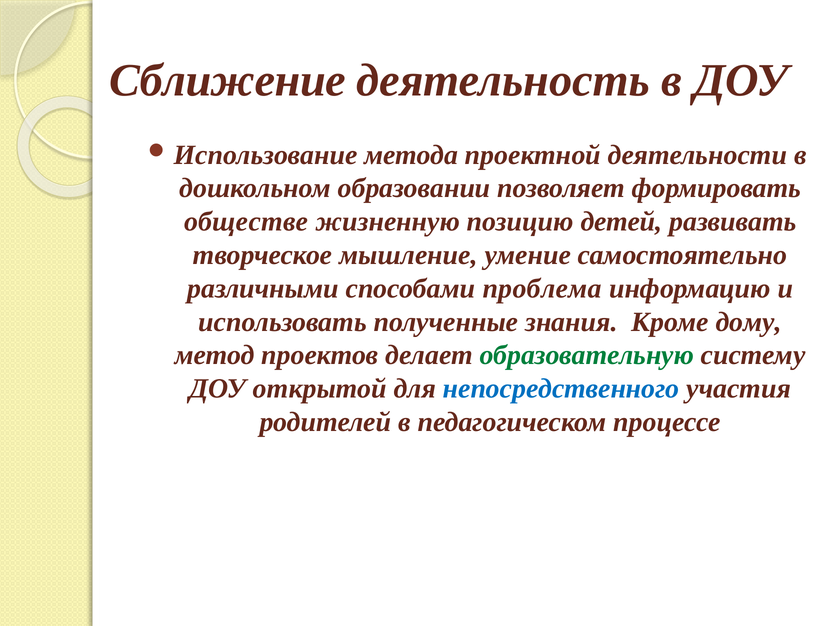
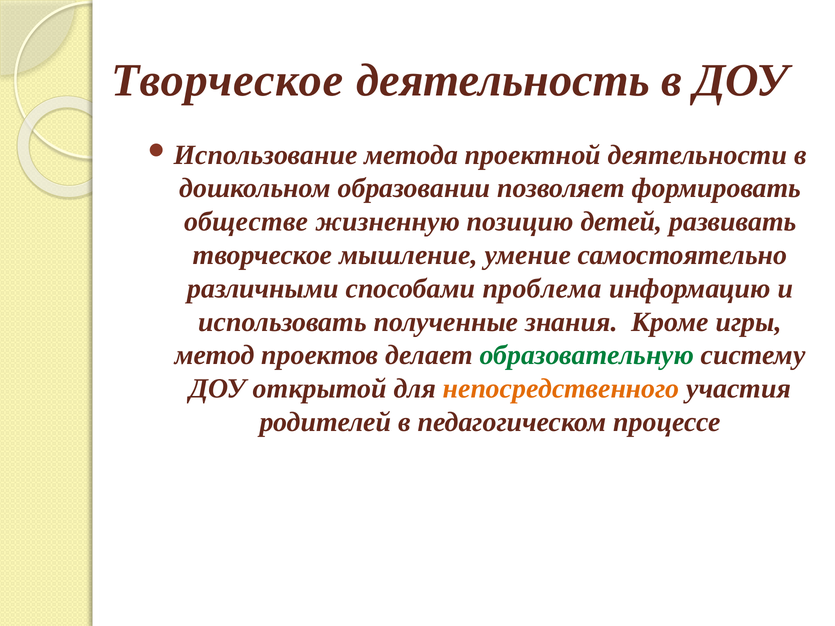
Сближение: Сближение -> Творческое (227, 80)
дому: дому -> игры (749, 322)
непосредственного colour: blue -> orange (561, 389)
